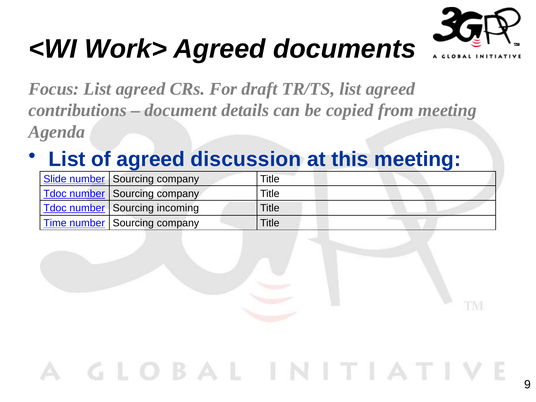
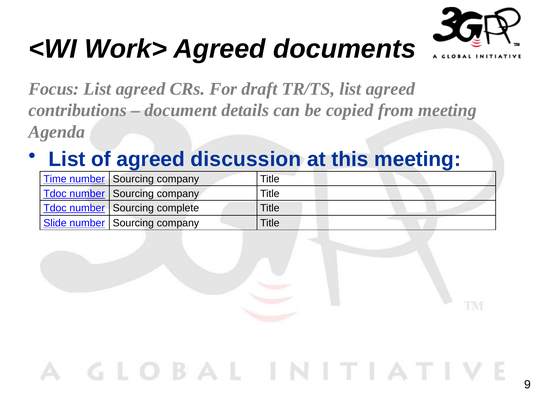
Slide: Slide -> Time (55, 179)
incoming: incoming -> complete (178, 208)
Time: Time -> Slide (55, 223)
